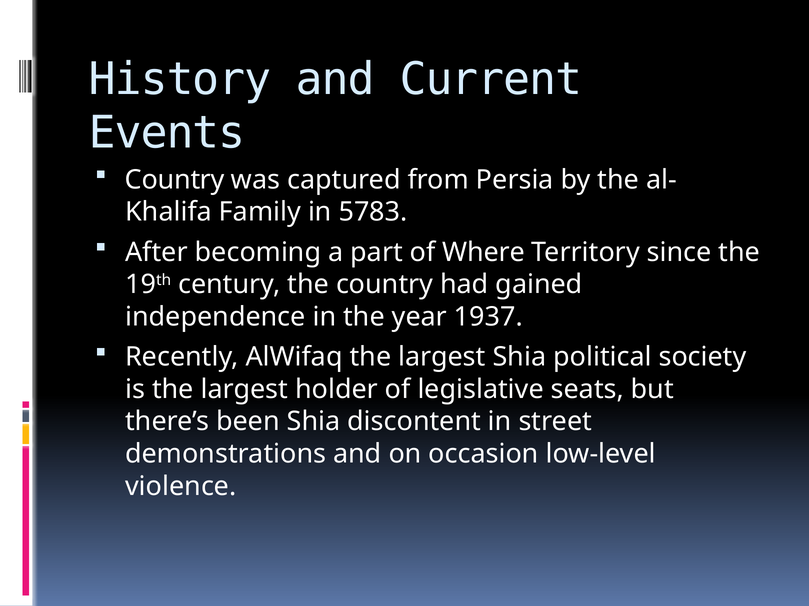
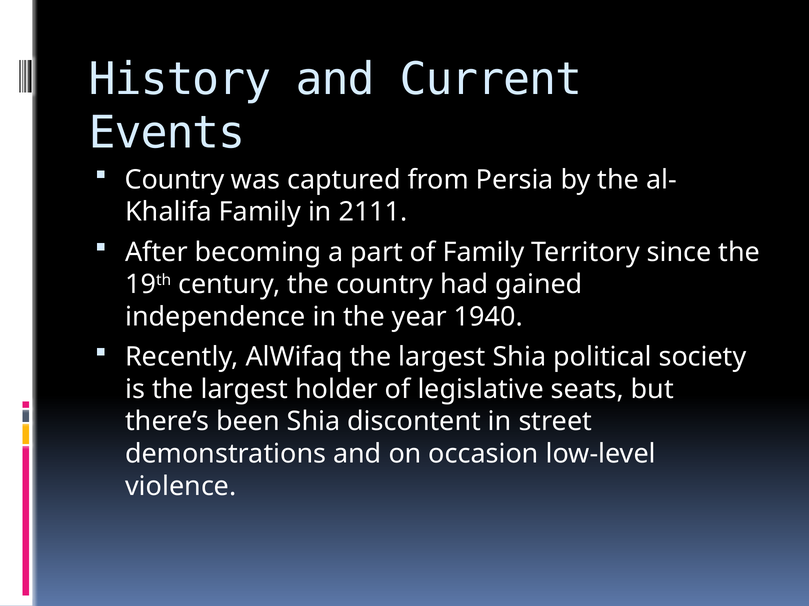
5783: 5783 -> 2111 (373, 212)
of Where: Where -> Family (484, 252)
1937: 1937 -> 1940 (488, 317)
